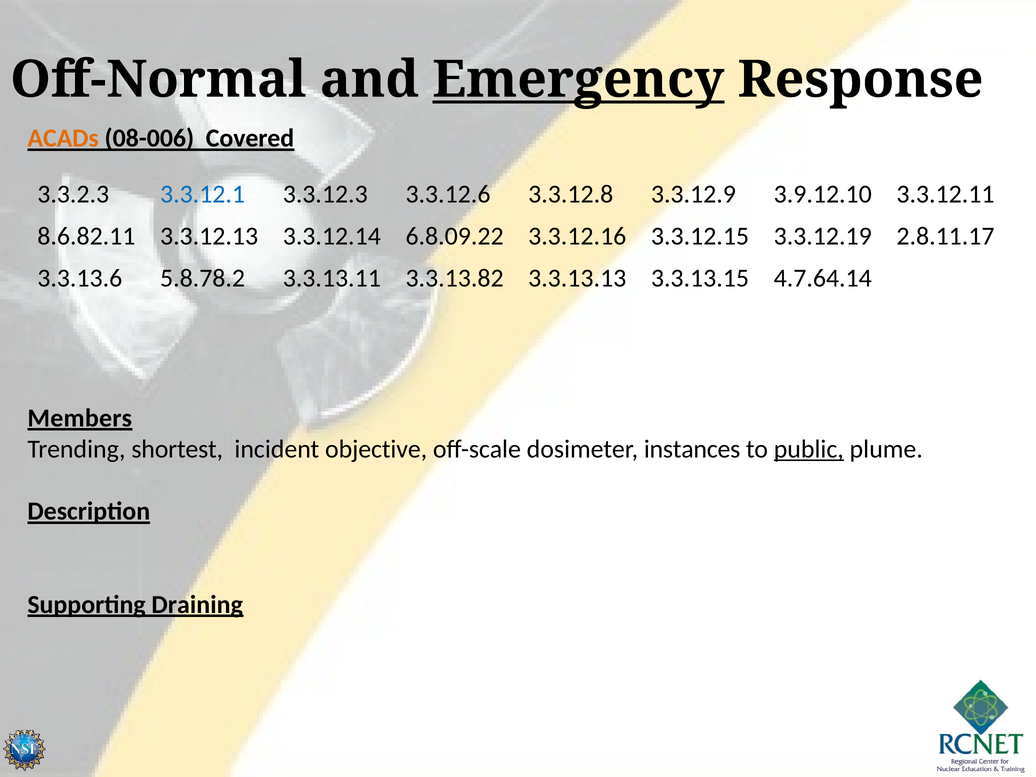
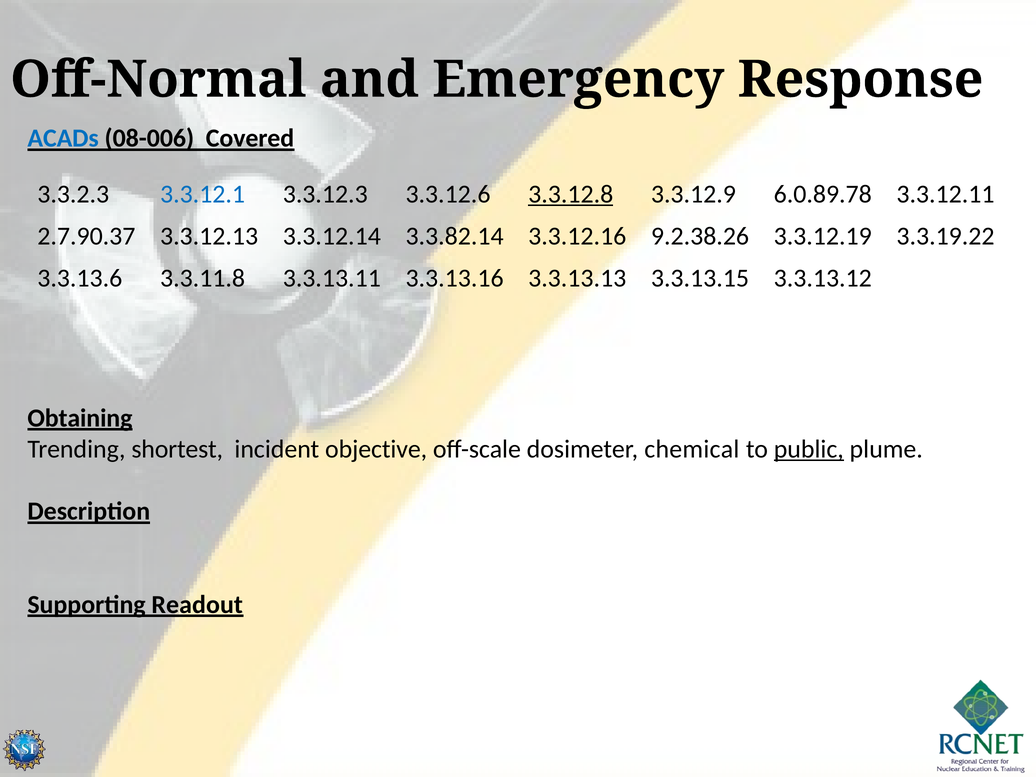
Emergency underline: present -> none (578, 80)
ACADs colour: orange -> blue (63, 138)
3.3.12.8 underline: none -> present (571, 194)
3.9.12.10: 3.9.12.10 -> 6.0.89.78 (823, 194)
8.6.82.11: 8.6.82.11 -> 2.7.90.37 (86, 236)
6.8.09.22: 6.8.09.22 -> 3.3.82.14 (455, 236)
3.3.12.15: 3.3.12.15 -> 9.2.38.26 (700, 236)
2.8.11.17: 2.8.11.17 -> 3.3.19.22 (945, 236)
5.8.78.2: 5.8.78.2 -> 3.3.11.8 (203, 278)
3.3.13.82: 3.3.13.82 -> 3.3.13.16 (455, 278)
4.7.64.14: 4.7.64.14 -> 3.3.13.12 (823, 278)
Members: Members -> Obtaining (80, 418)
instances: instances -> chemical (692, 449)
Draining: Draining -> Readout (197, 605)
